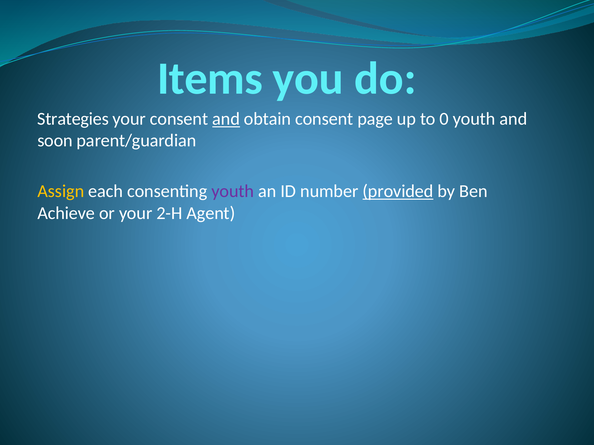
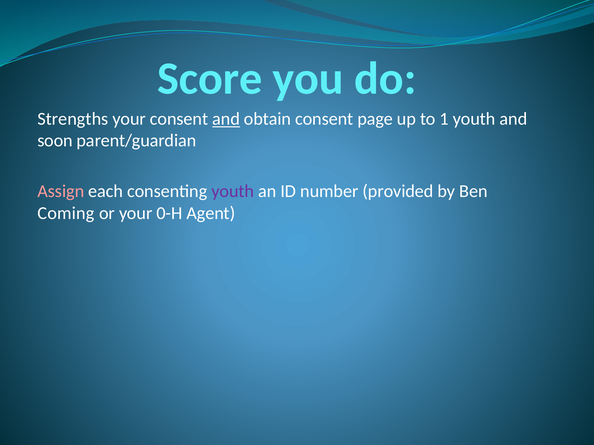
Items: Items -> Score (210, 79)
Strategies: Strategies -> Strengths (73, 119)
0: 0 -> 1 (444, 119)
Assign colour: yellow -> pink (61, 192)
provided underline: present -> none (398, 192)
Achieve: Achieve -> Coming (66, 213)
2-H: 2-H -> 0-H (169, 213)
